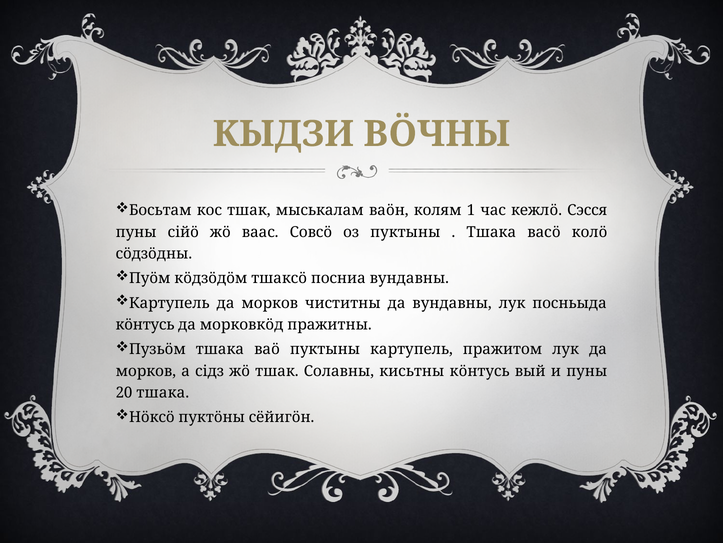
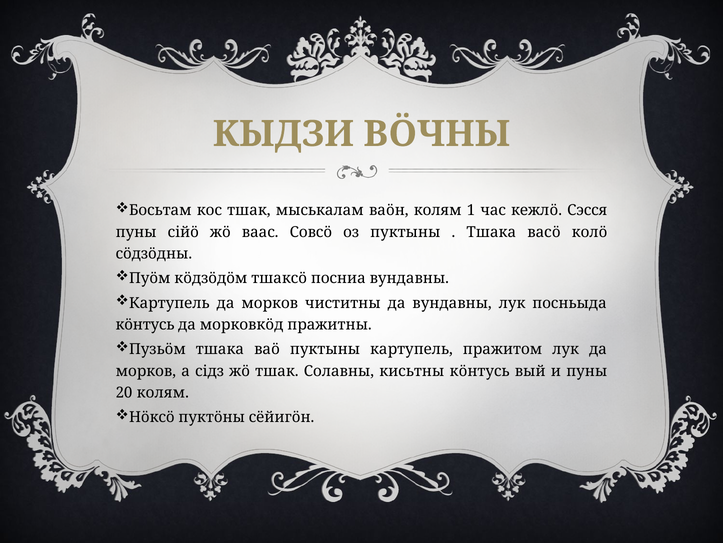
20 тшака: тшака -> колям (163, 392)
